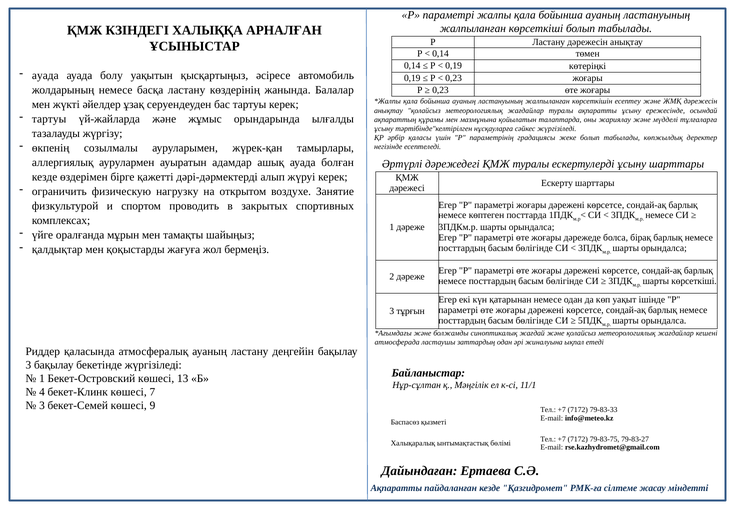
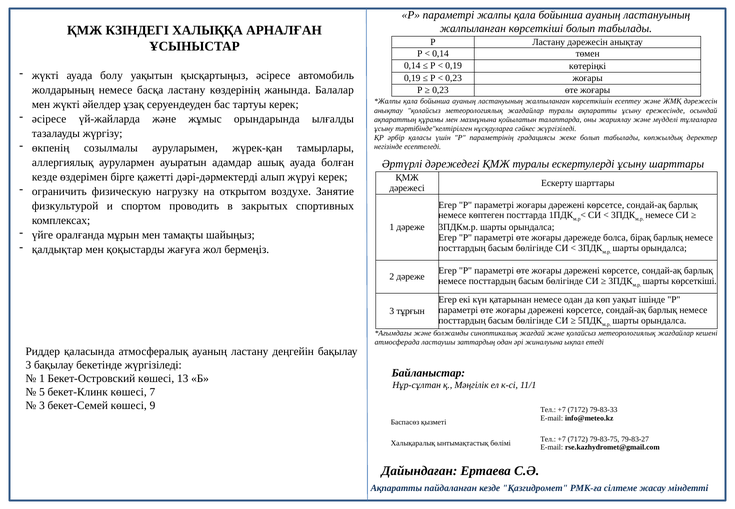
ауада: ауада -> жүкті (45, 75)
тартуы: тартуы -> әсіресе (49, 119)
4: 4 -> 5 (42, 392)
